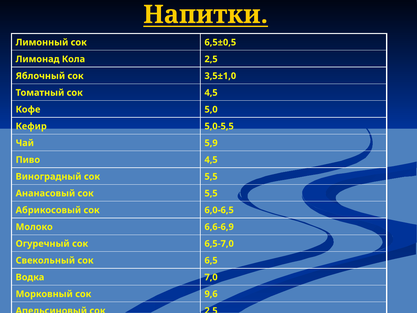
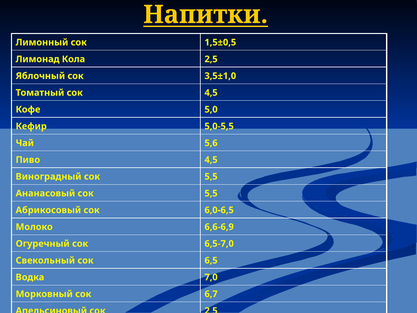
6,5±0,5: 6,5±0,5 -> 1,5±0,5 (220, 42)
5,9: 5,9 -> 5,6 (211, 143)
9,6: 9,6 -> 6,7 (211, 294)
